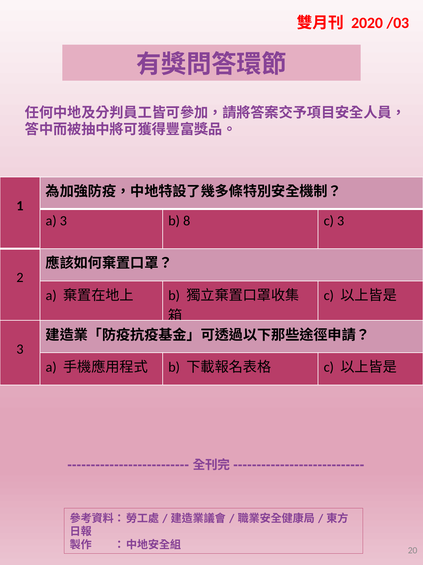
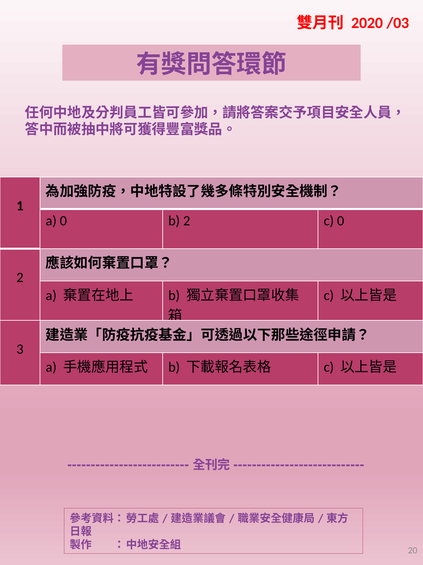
a 3: 3 -> 0 (63, 220)
b 8: 8 -> 2 (187, 220)
c 3: 3 -> 0 (341, 220)
